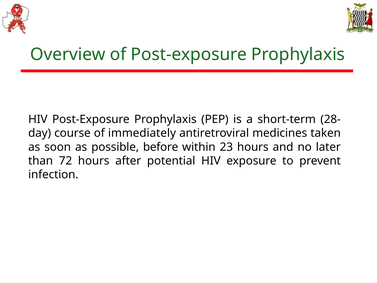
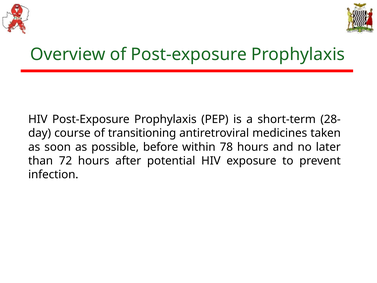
immediately: immediately -> transitioning (142, 133)
23: 23 -> 78 (226, 147)
